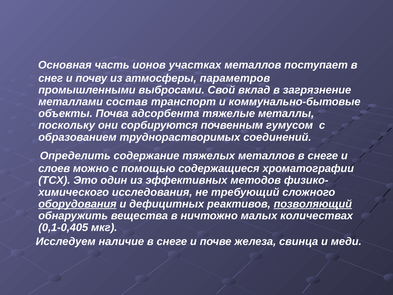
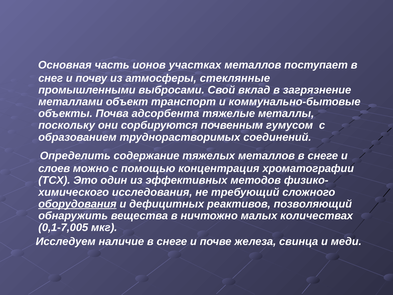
параметров: параметров -> стеклянные (235, 78)
состав: состав -> объект (127, 102)
содержащиеся: содержащиеся -> концентрация (219, 168)
позволяющий underline: present -> none (313, 204)
0,1-0,405: 0,1-0,405 -> 0,1-7,005 (63, 227)
